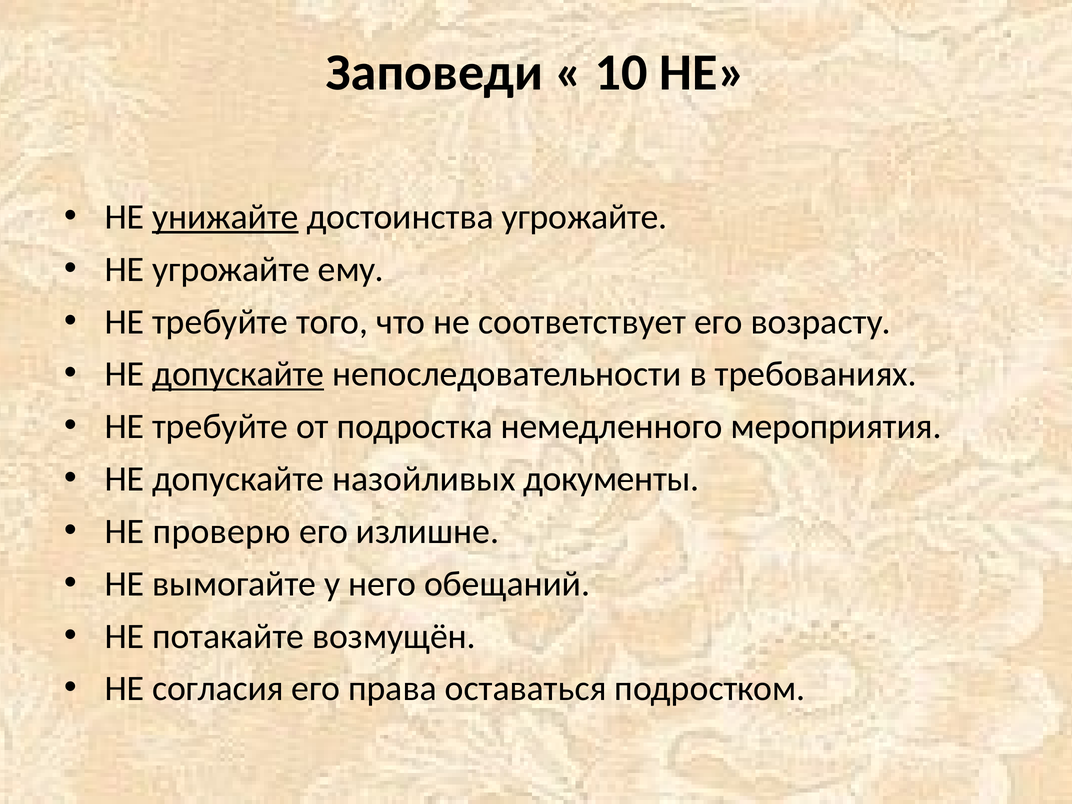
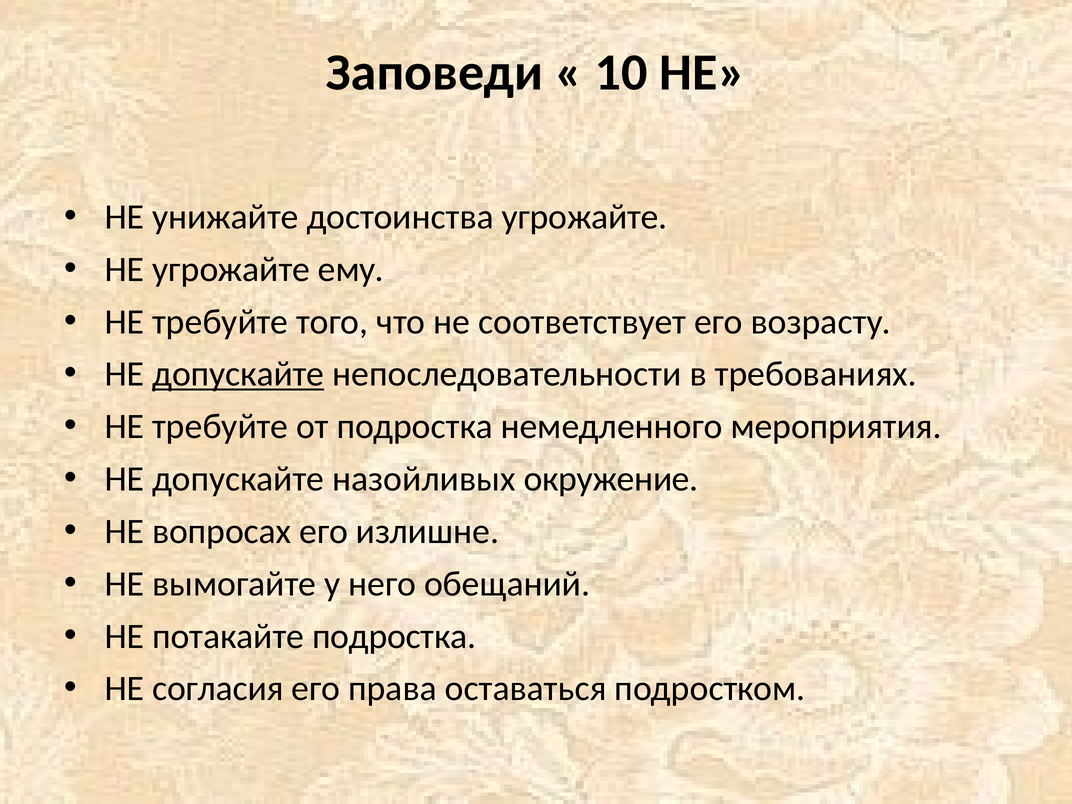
унижайте underline: present -> none (225, 217)
документы: документы -> окружение (611, 479)
проверю: проверю -> вопросах (222, 531)
потакайте возмущён: возмущён -> подростка (394, 636)
